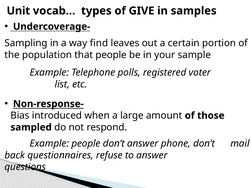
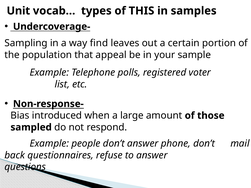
GIVE: GIVE -> THIS (141, 11)
that people: people -> appeal (111, 55)
